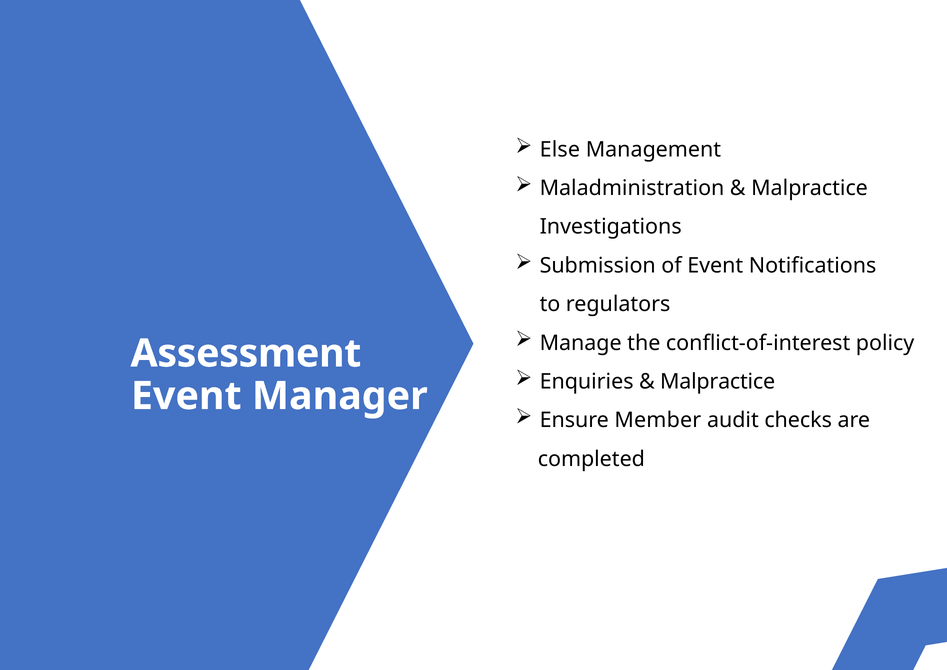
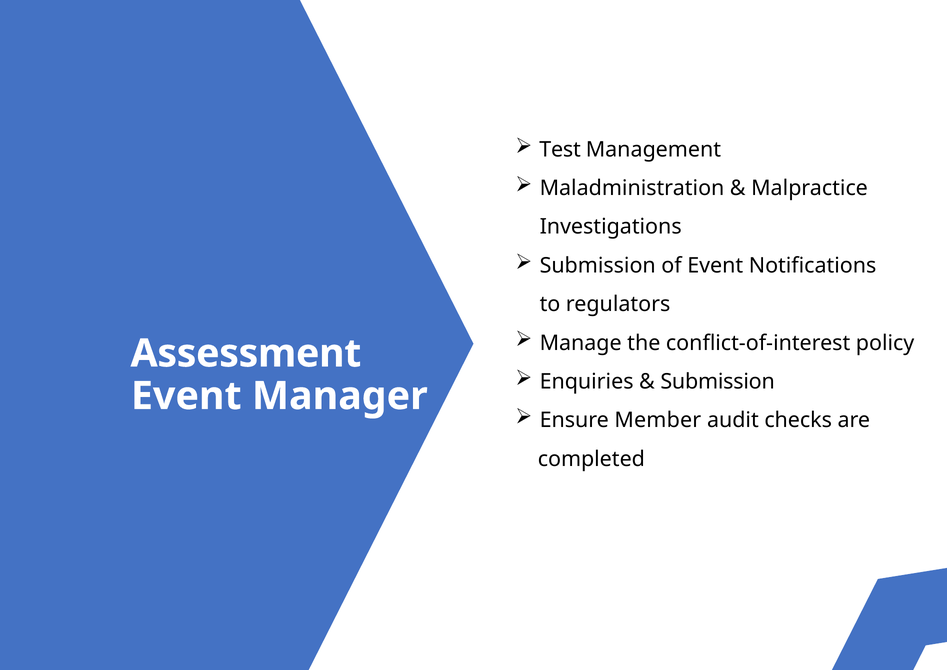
Else: Else -> Test (560, 149)
Malpractice: Malpractice -> Submission (718, 381)
